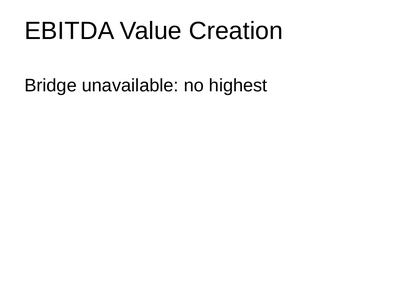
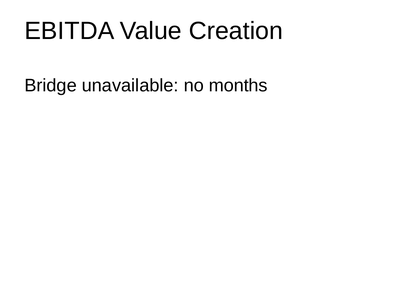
highest: highest -> months (238, 86)
